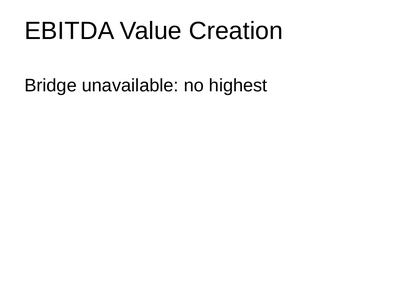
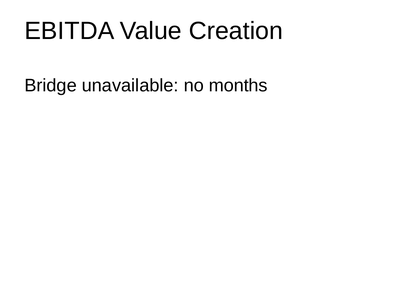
highest: highest -> months (238, 86)
